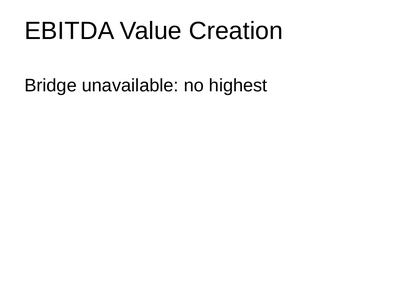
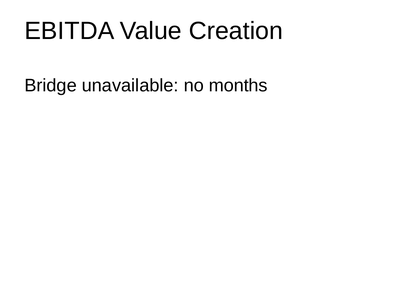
highest: highest -> months (238, 86)
